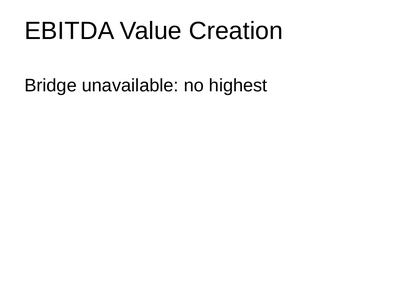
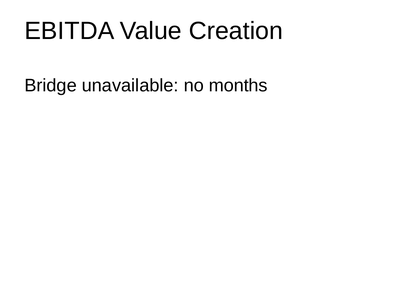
highest: highest -> months (238, 86)
